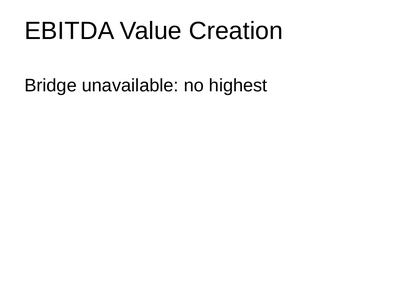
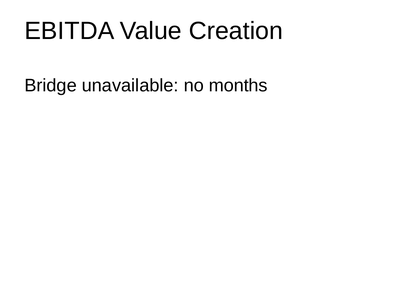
highest: highest -> months (238, 86)
